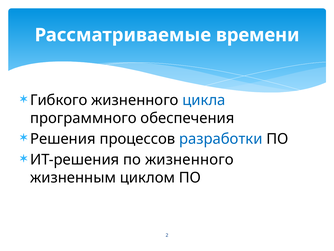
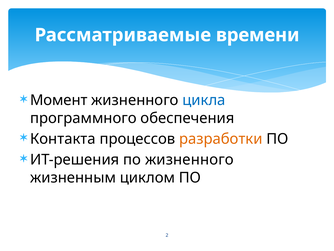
Гибкого: Гибкого -> Момент (59, 100)
Решения: Решения -> Контакта (63, 139)
разработки colour: blue -> orange (221, 139)
